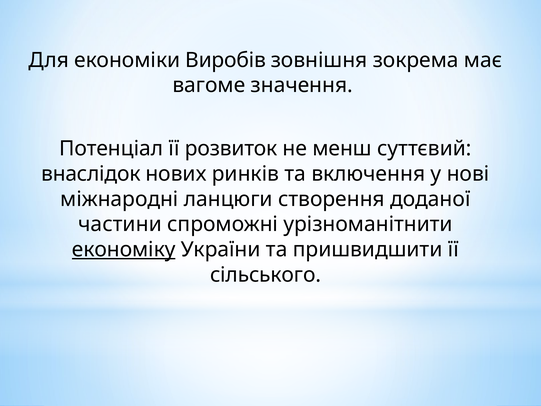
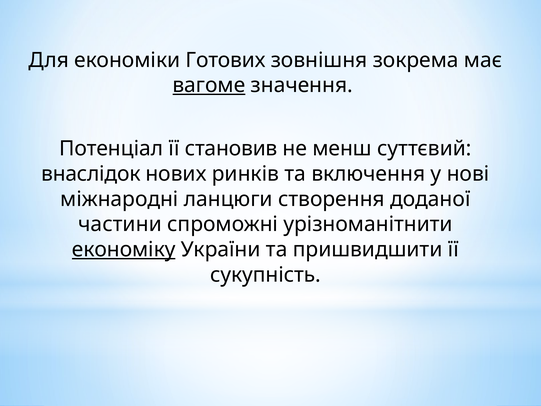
Виробів: Виробів -> Готових (226, 60)
вагоме underline: none -> present (209, 85)
розвиток: розвиток -> становив (231, 149)
сільського: сільського -> сукупність (265, 275)
